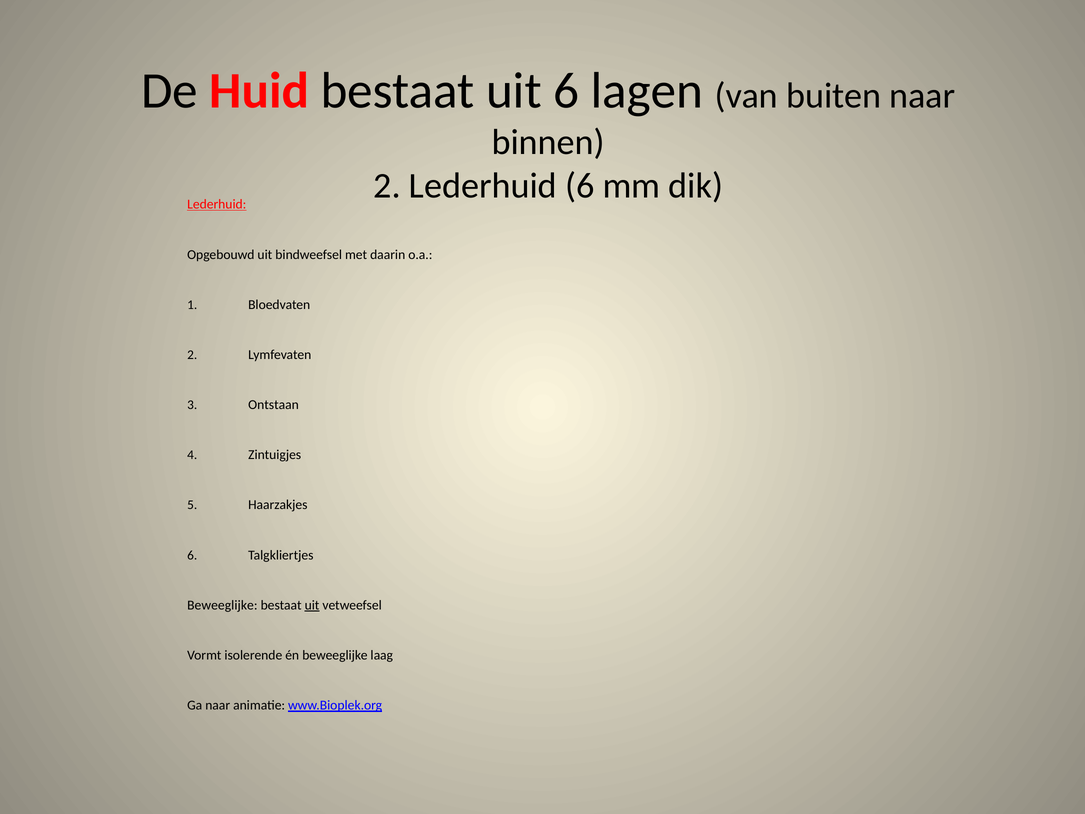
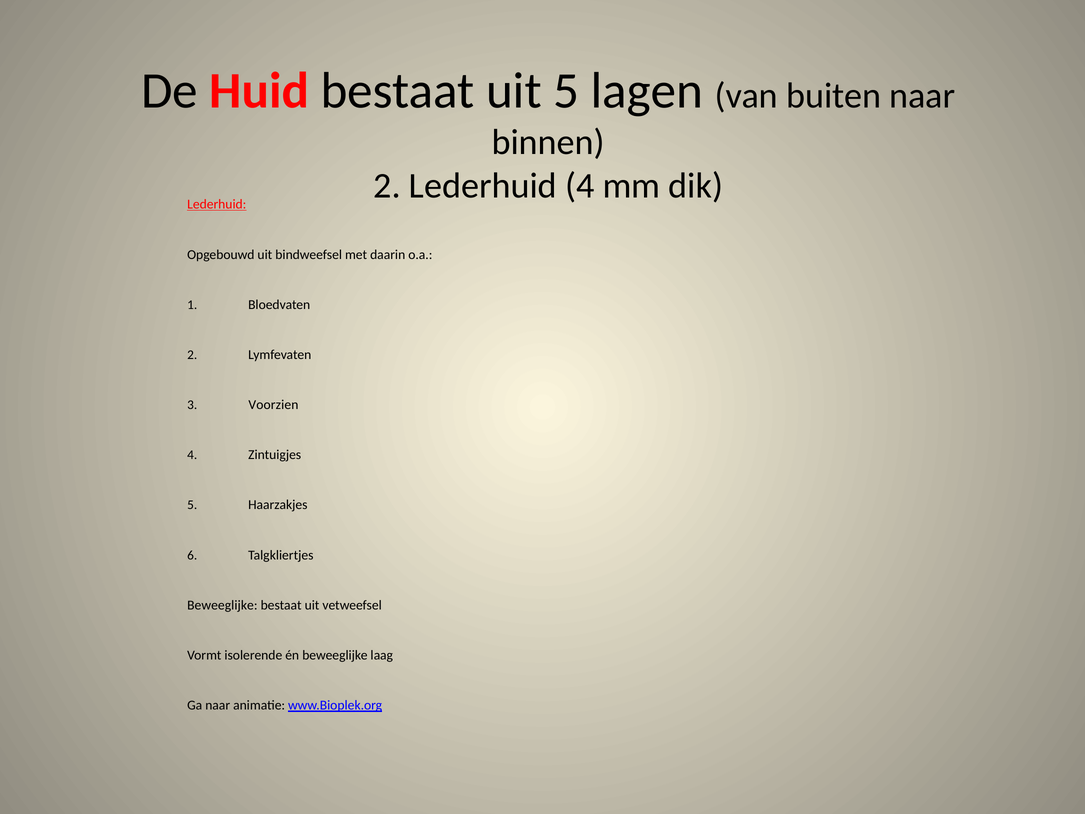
uit 6: 6 -> 5 (566, 91)
Lederhuid 6: 6 -> 4 (580, 186)
Ontstaan: Ontstaan -> Voorzien (273, 405)
uit underline: present -> none (312, 605)
